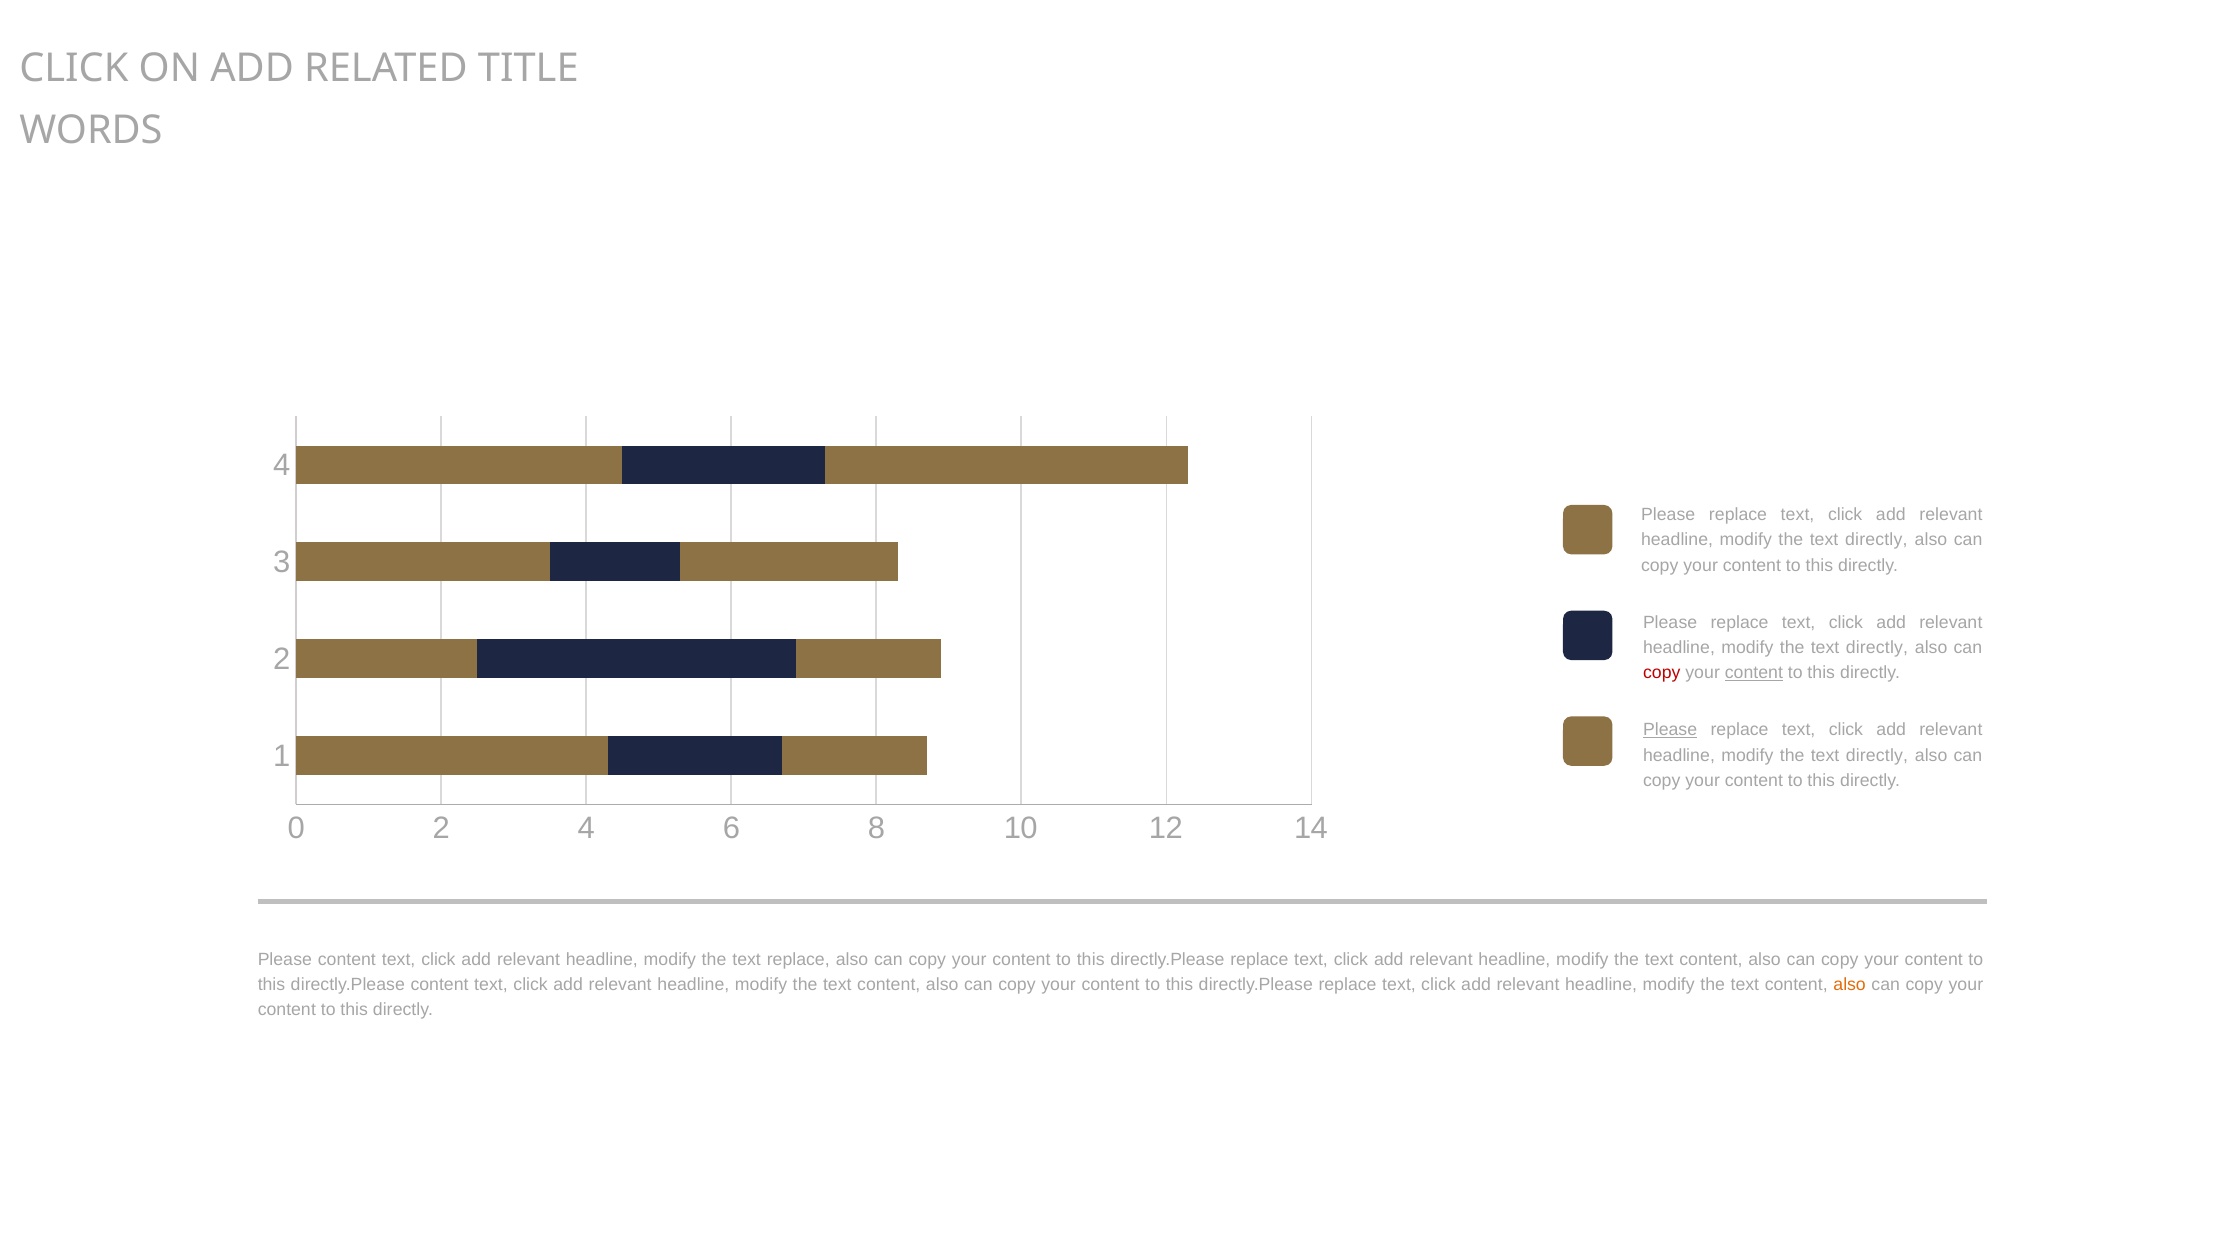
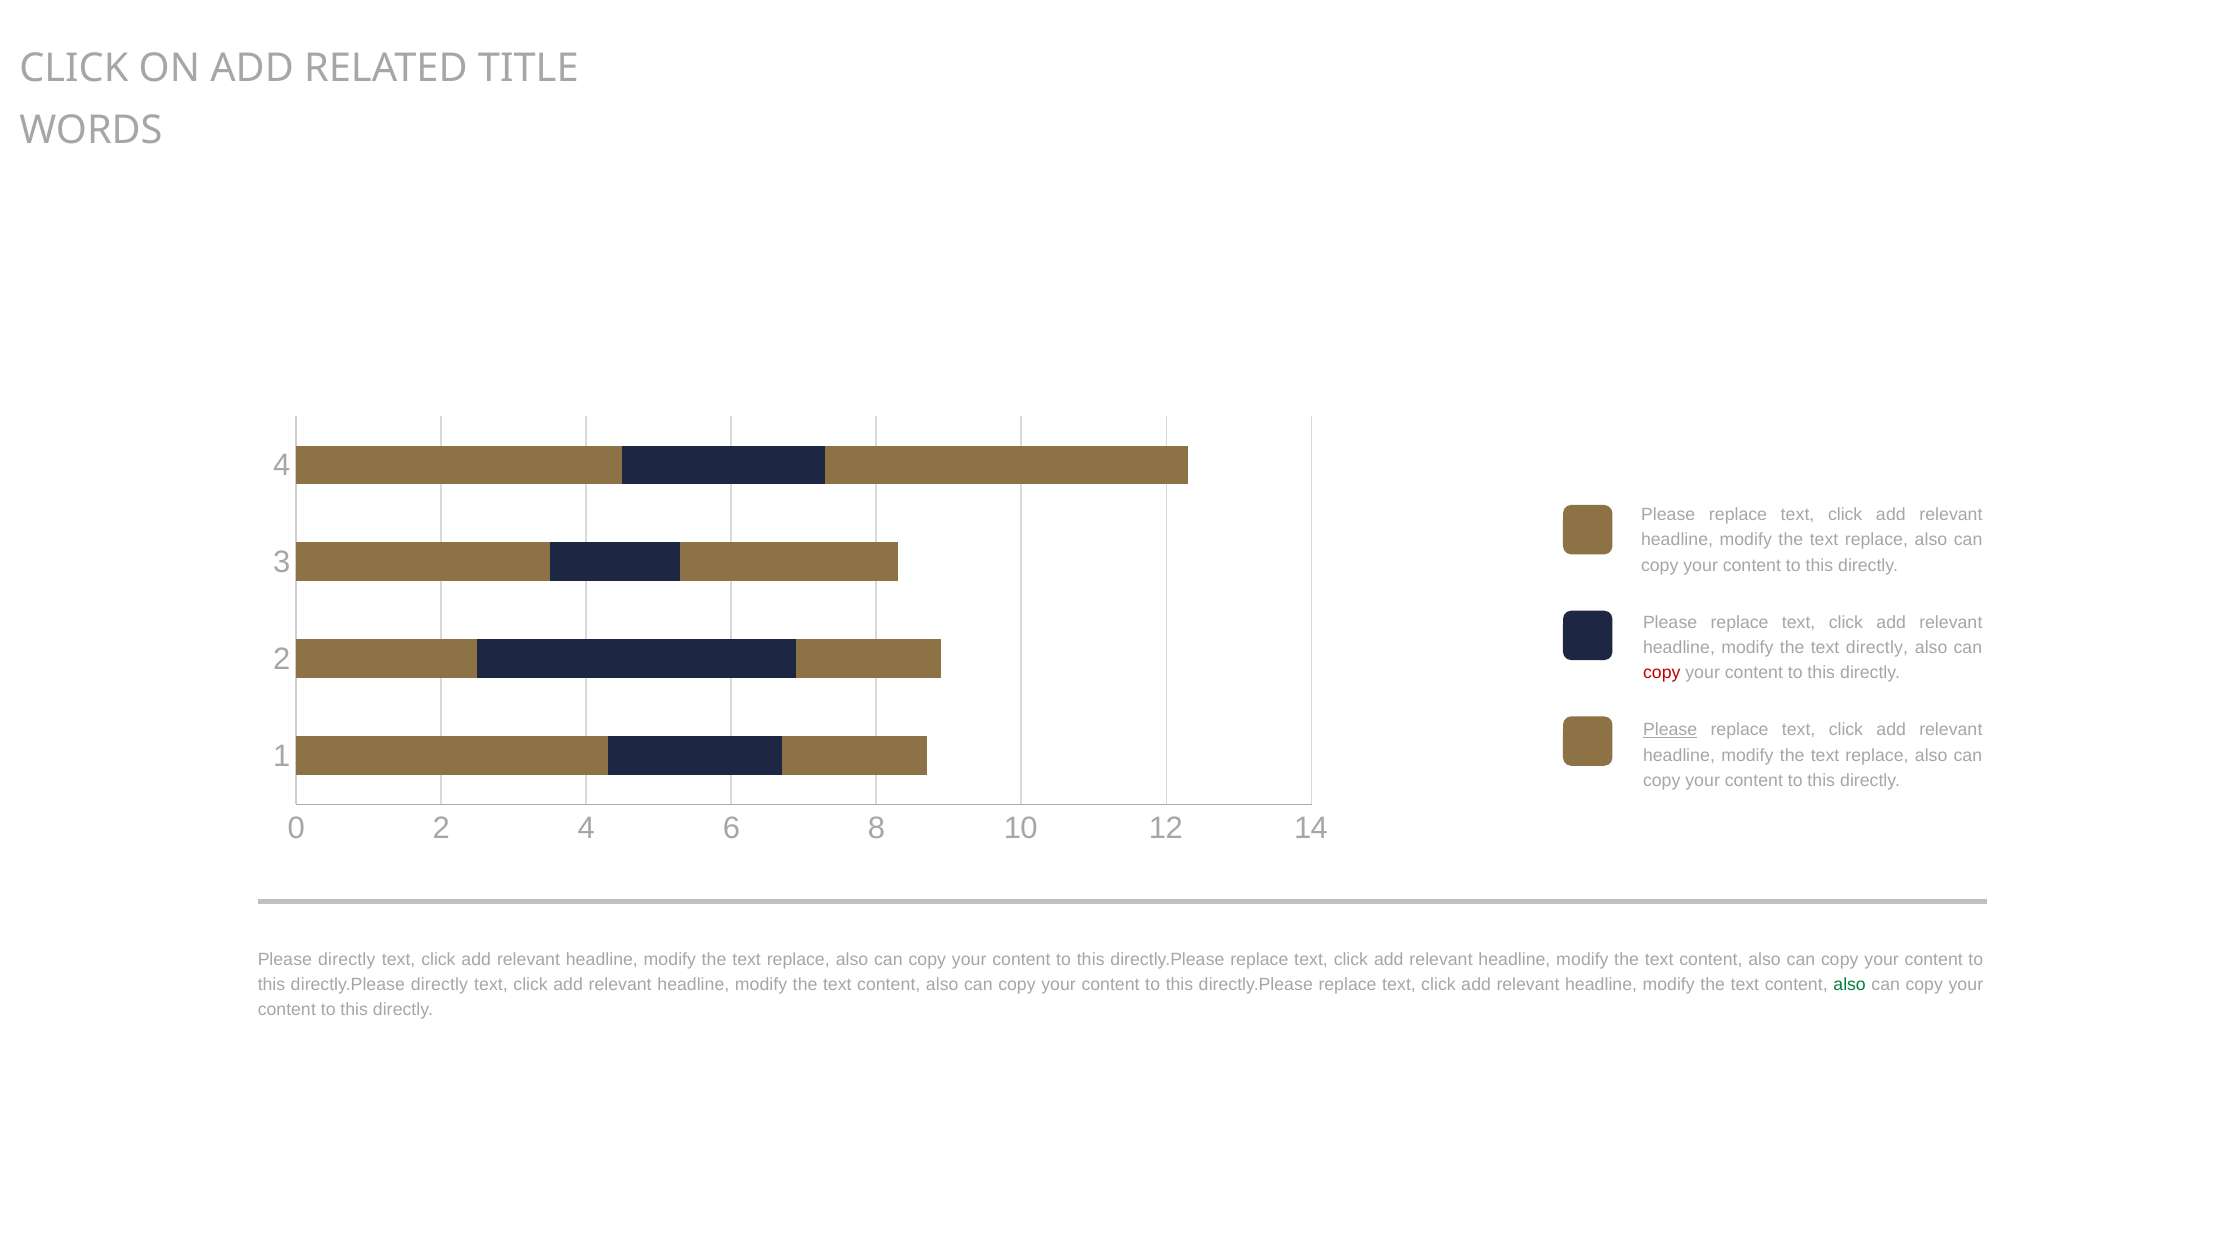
directly: directly -> replace (1876, 540)
content underline: present -> none (1754, 673)
directly: directly -> replace (1877, 755)
Please content: content -> directly (347, 959)
directly.Please content: content -> directly (439, 984)
also colour: orange -> green (1850, 984)
